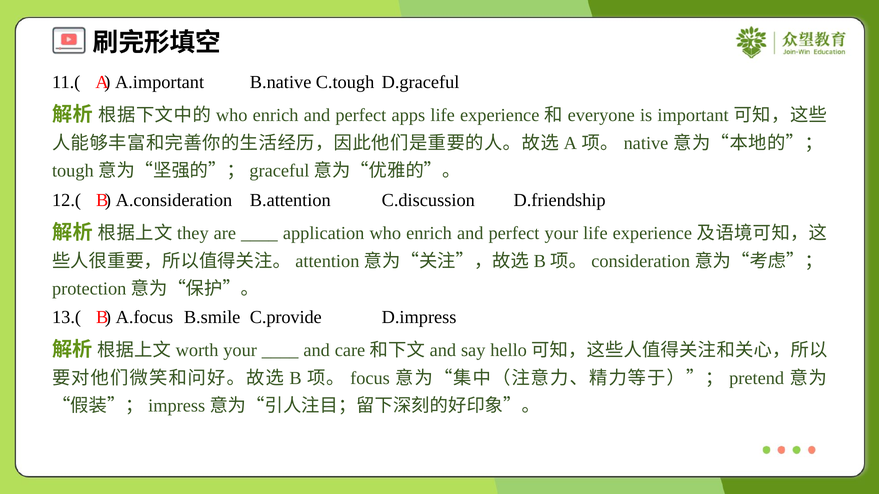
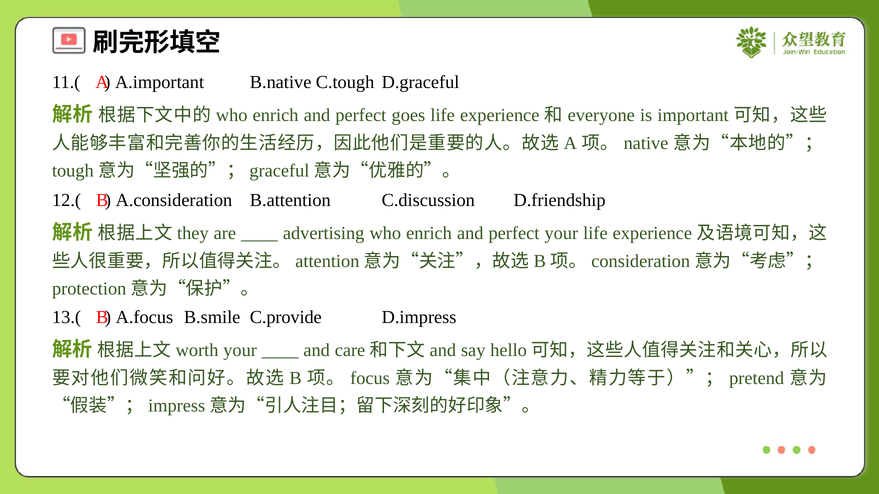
apps: apps -> goes (408, 115)
application: application -> advertising (324, 233)
